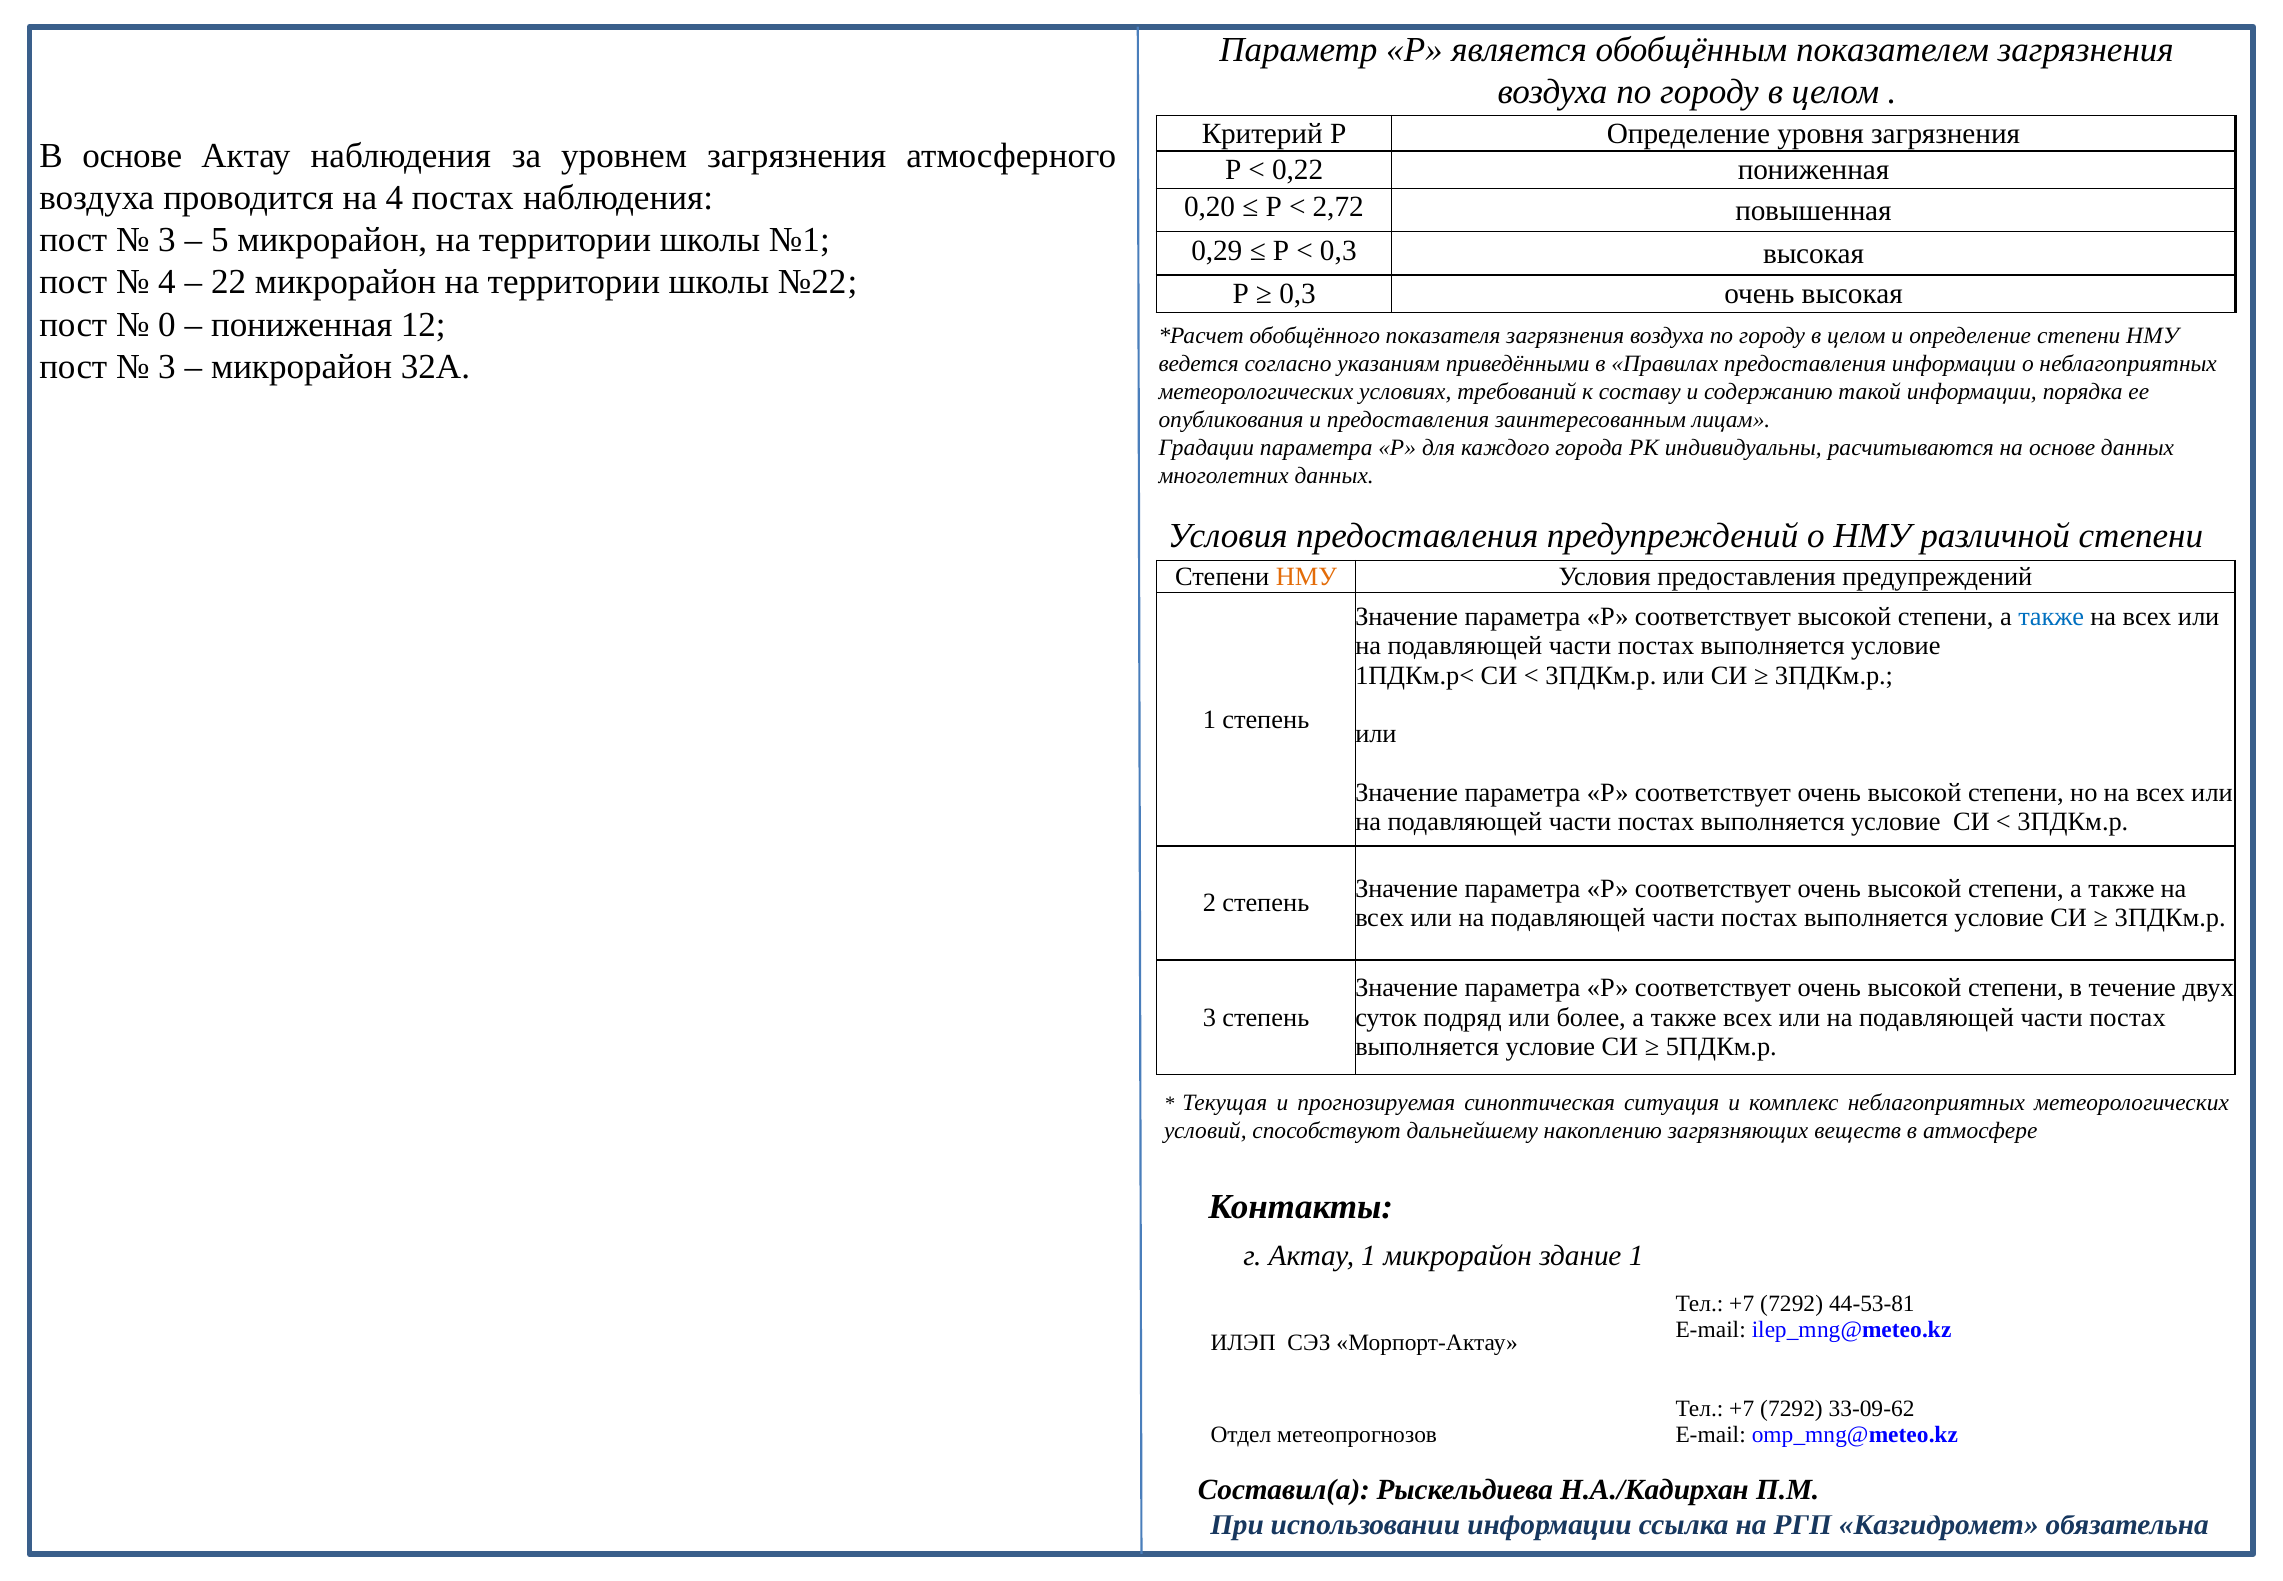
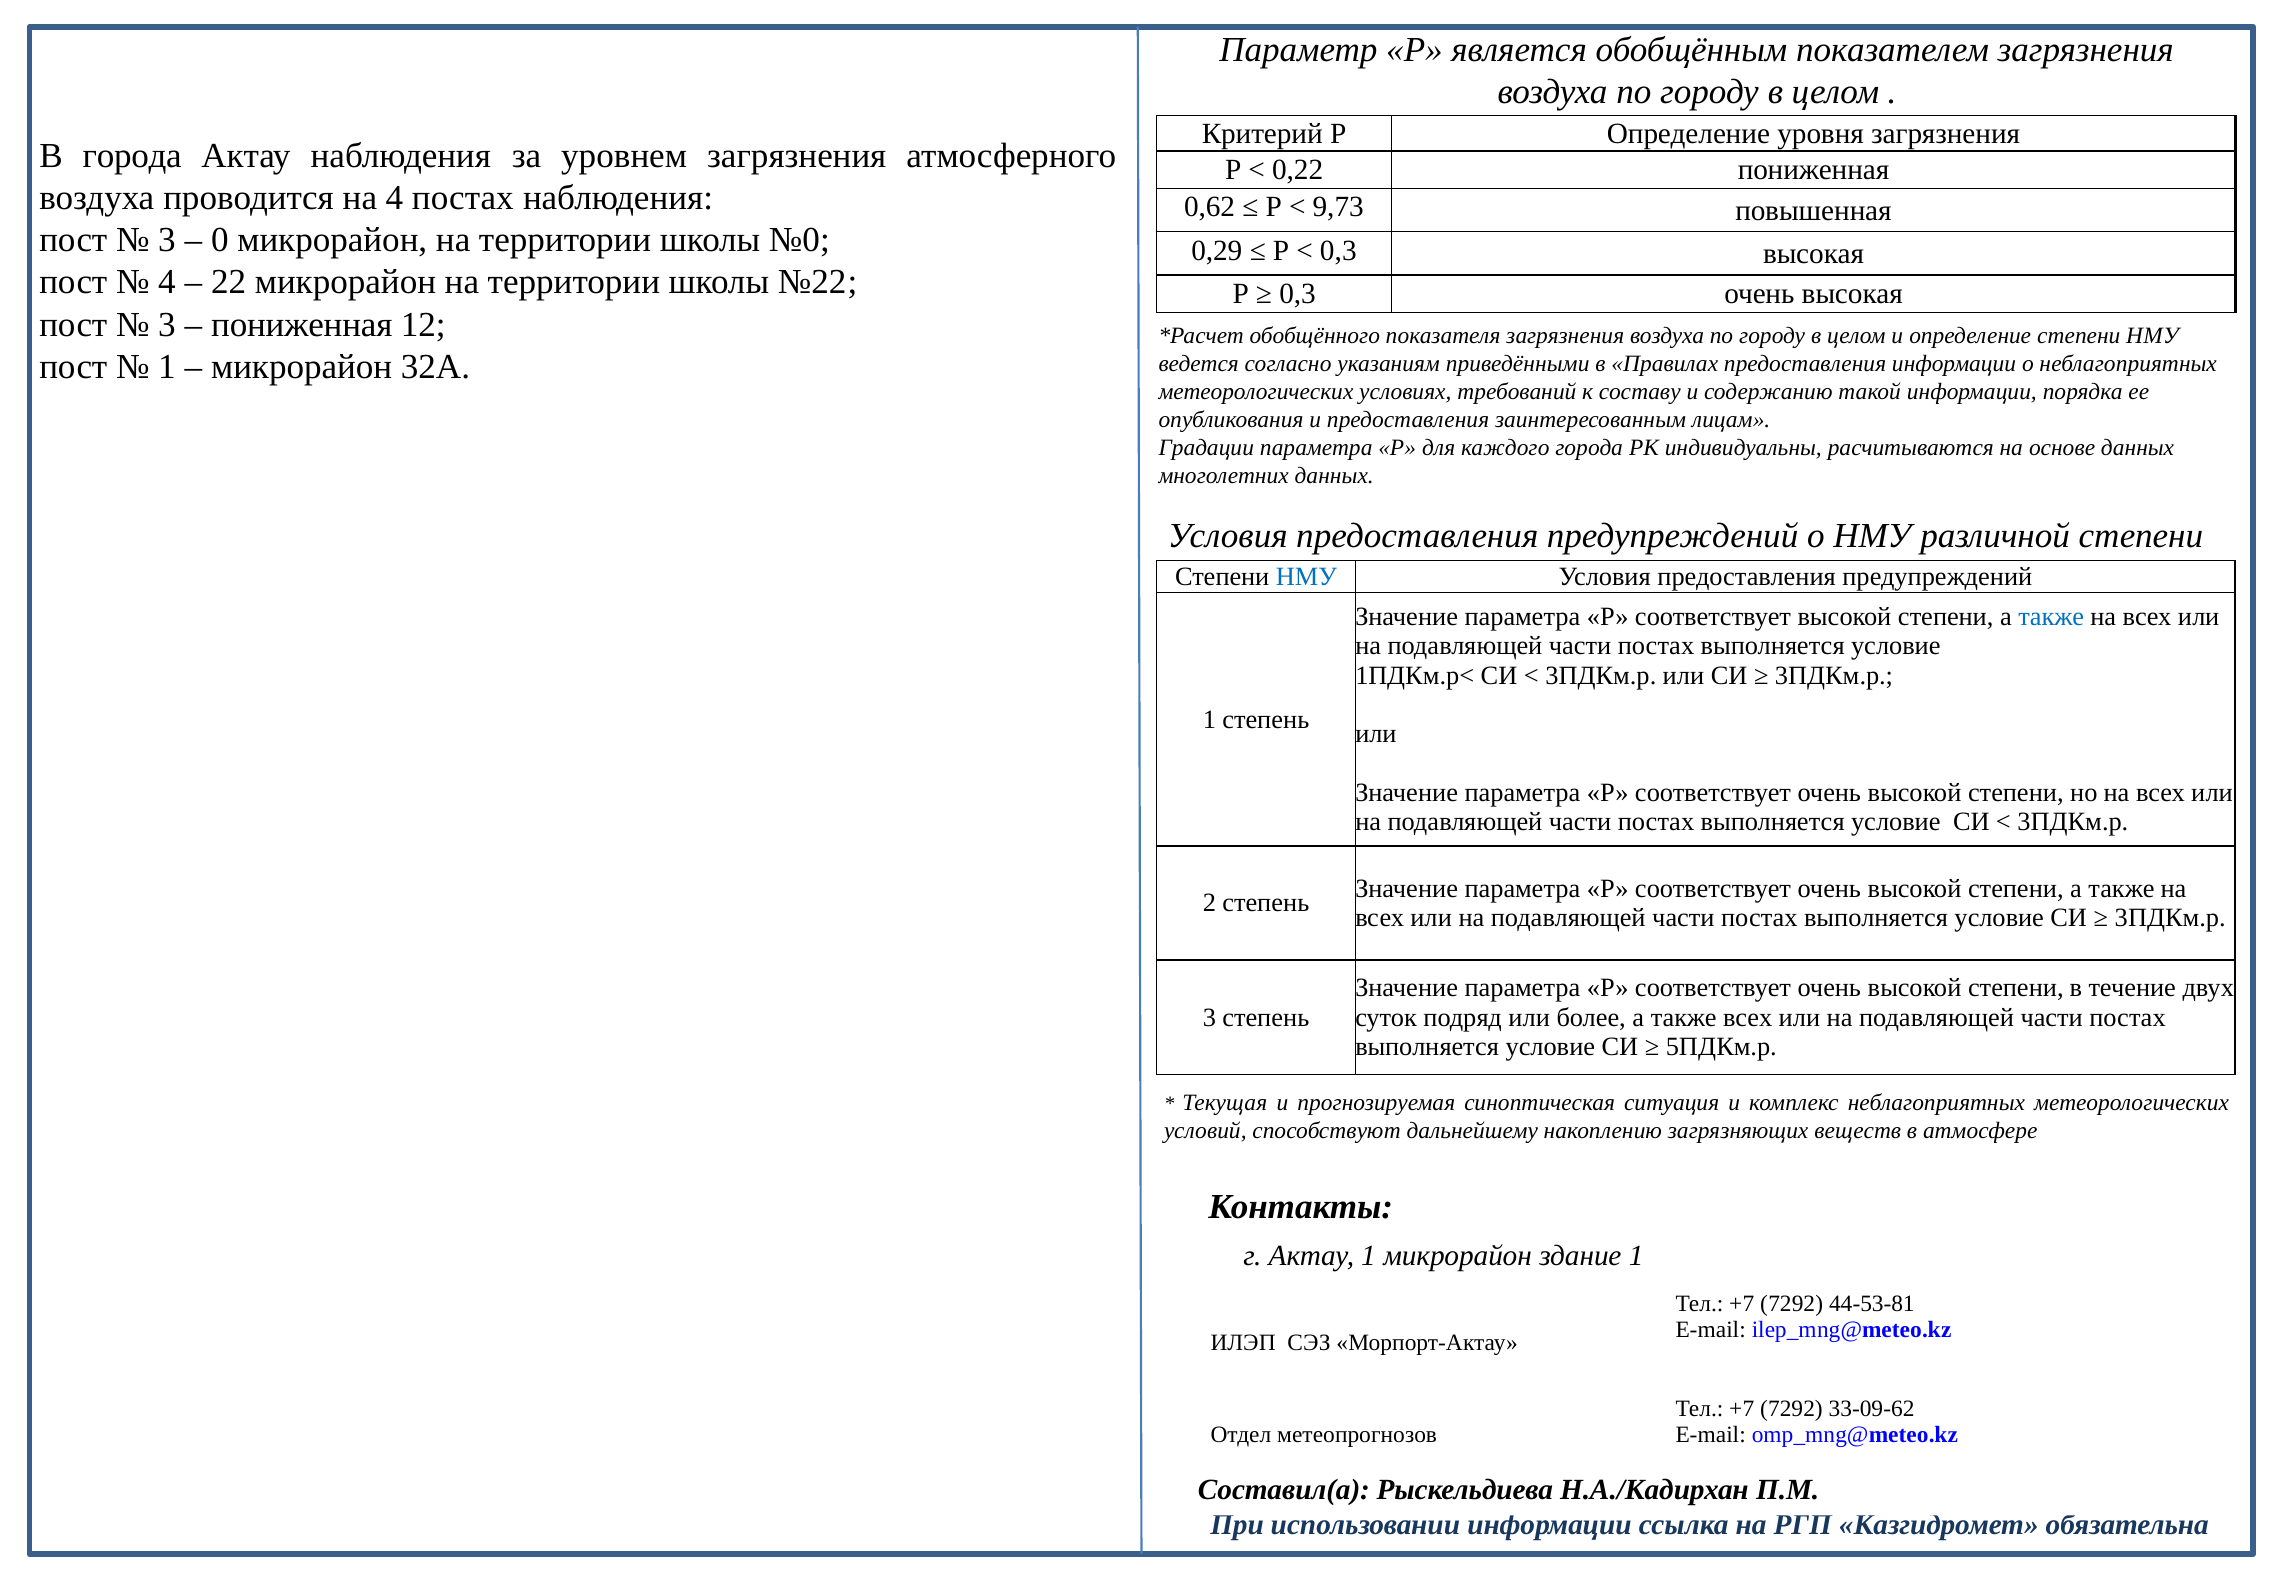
В основе: основе -> города (132, 156)
0,20: 0,20 -> 0,62 (1210, 207)
2,72: 2,72 -> 9,73 (1338, 207)
5: 5 -> 0 (220, 240)
№1: №1 -> №0 (799, 240)
0: 0 -> 3 (167, 324)
3: 3 -> 1 (167, 367)
НМУ colour: orange -> blue (1307, 576)
